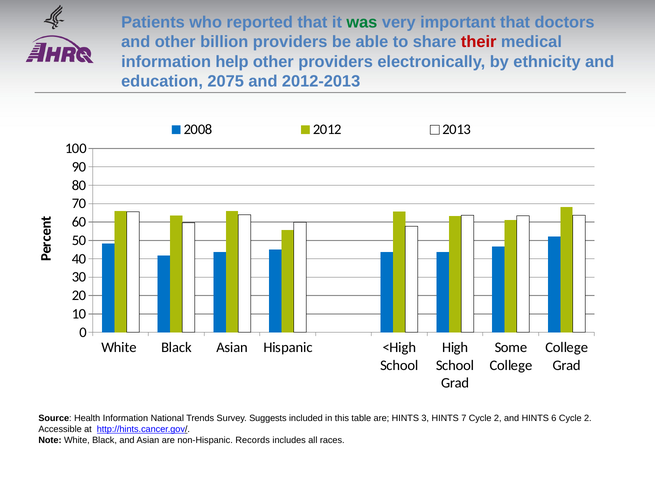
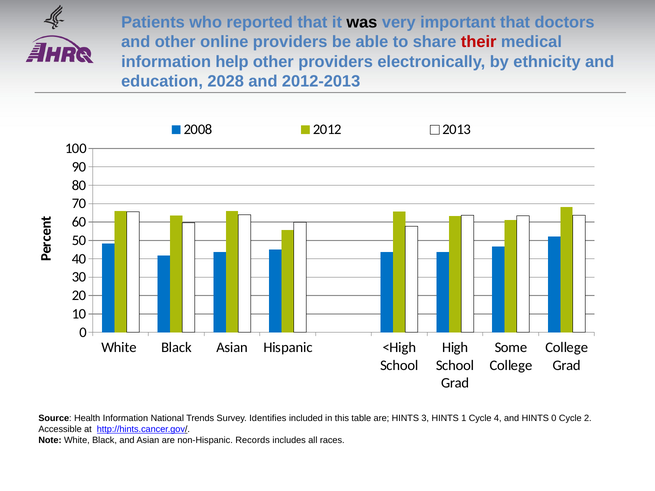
was colour: green -> black (362, 22)
billion: billion -> online (224, 42)
2075: 2075 -> 2028 (226, 81)
Suggests: Suggests -> Identifies (268, 419)
7: 7 -> 1 (464, 419)
2: 2 -> 4 (498, 419)
HINTS 6: 6 -> 0 (554, 419)
